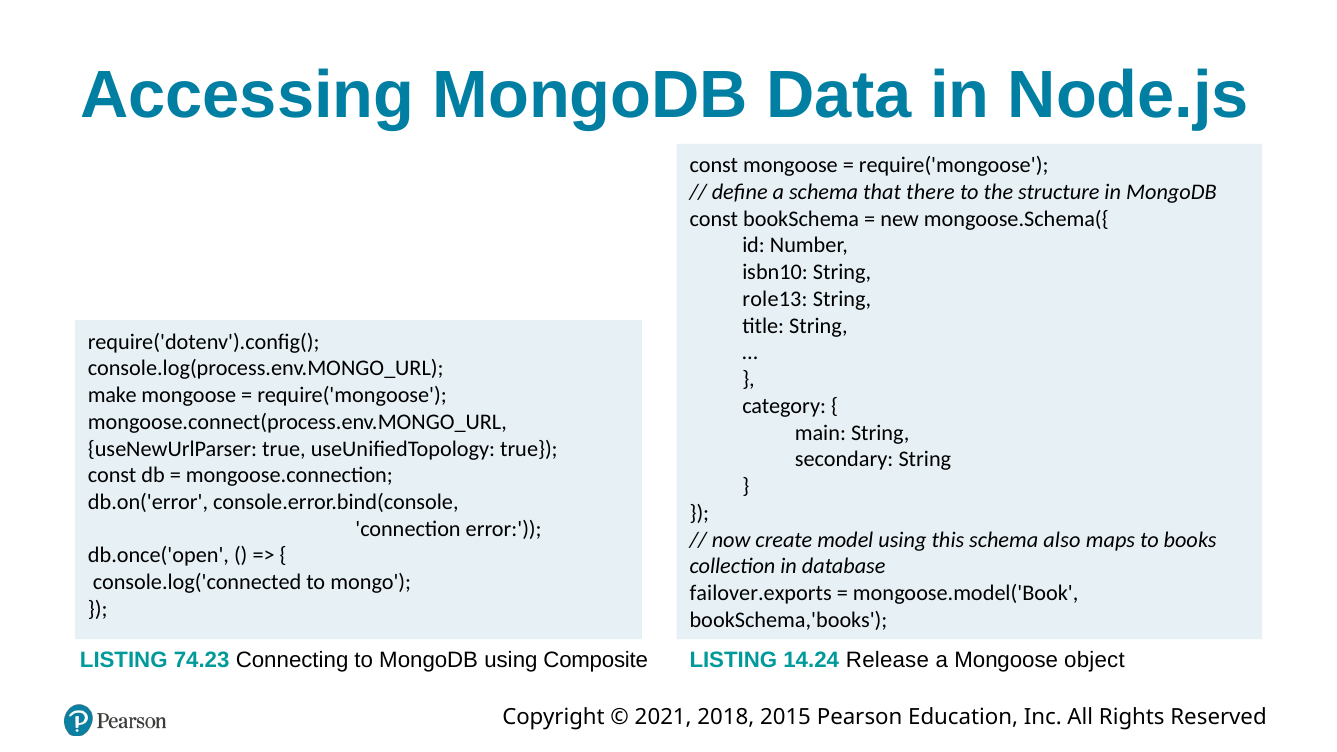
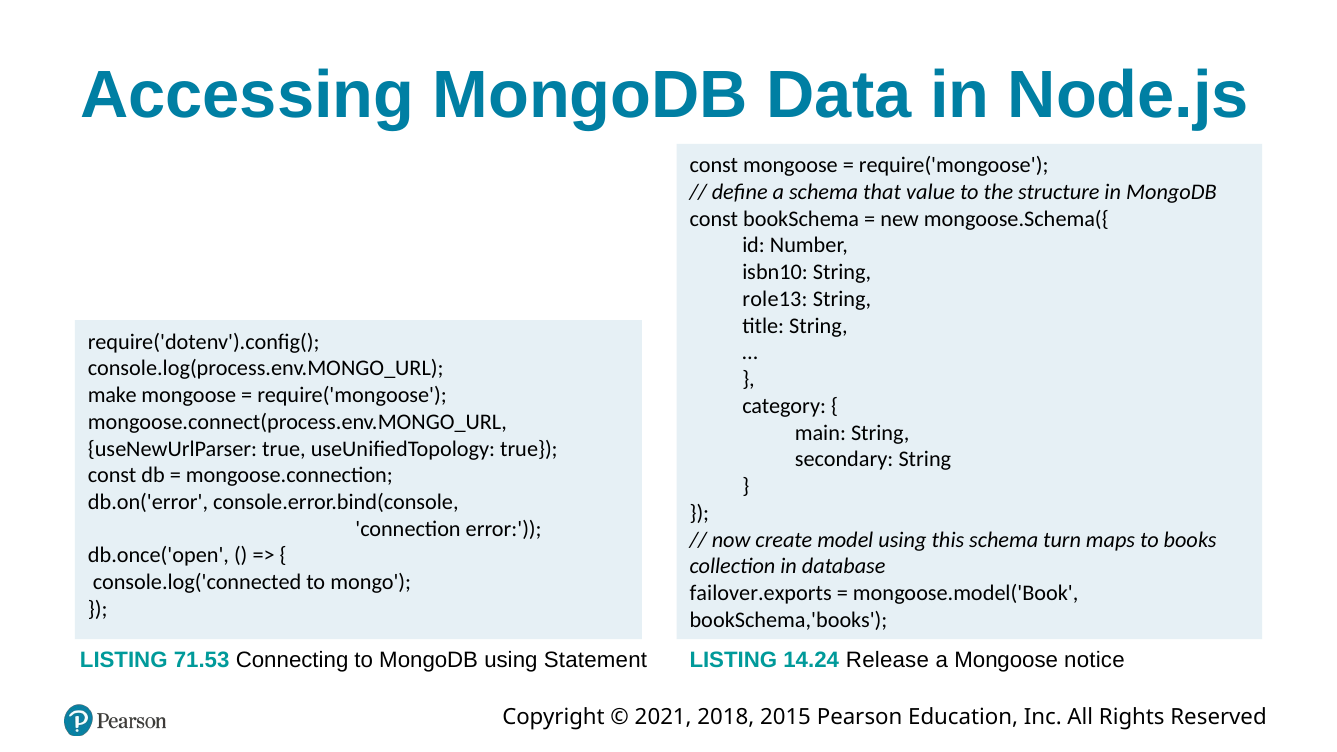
there: there -> value (930, 192)
also: also -> turn (1062, 540)
74.23: 74.23 -> 71.53 (202, 661)
Composite: Composite -> Statement (595, 661)
object: object -> notice (1094, 661)
